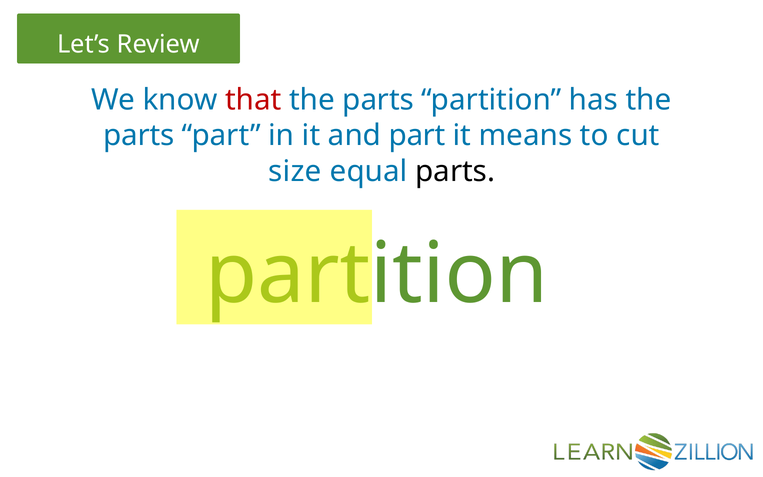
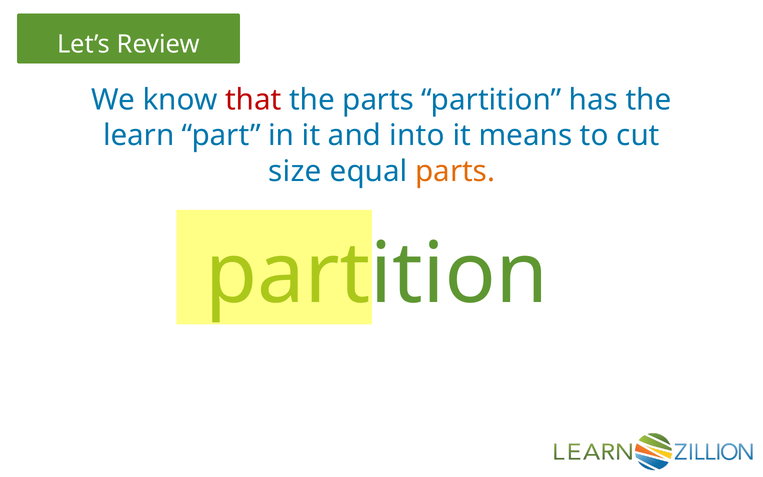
parts: parts -> learn (139, 136)
and part: part -> into (417, 136)
parts colour: black -> orange (455, 171)
